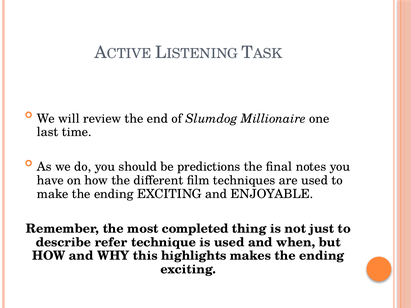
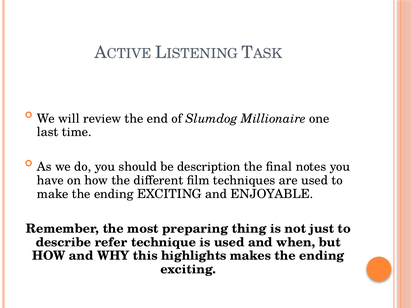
predictions: predictions -> description (209, 167)
completed: completed -> preparing (195, 229)
